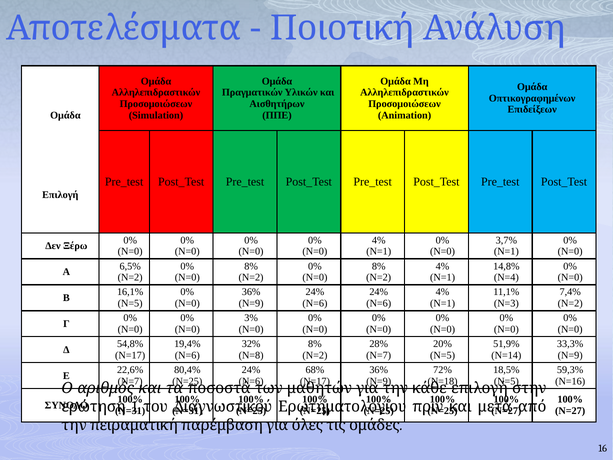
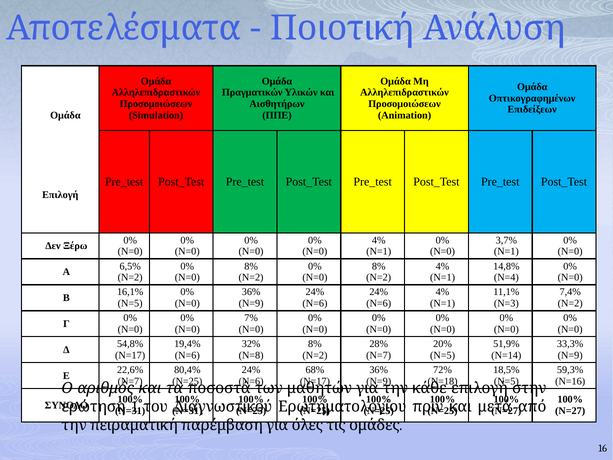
3%: 3% -> 7% (251, 318)
